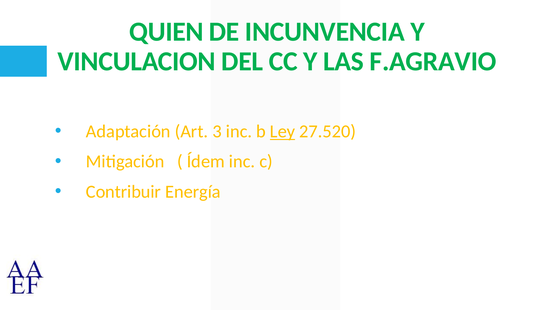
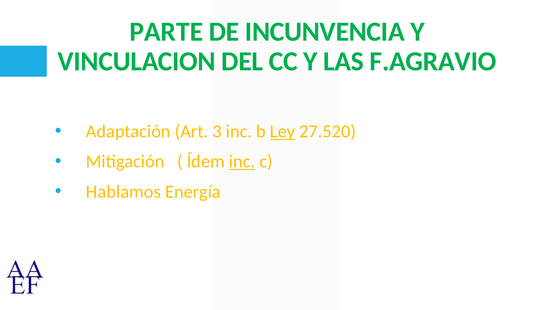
QUIEN: QUIEN -> PARTE (166, 32)
inc underline: none -> present (242, 162)
Contribuir: Contribuir -> Hablamos (123, 192)
